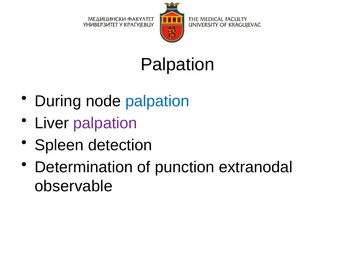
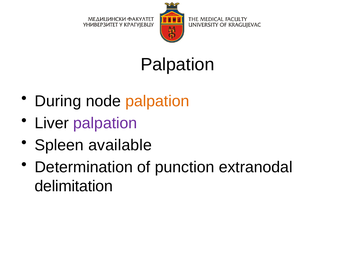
palpation colour: blue -> orange (157, 101)
detection: detection -> available (120, 145)
observable: observable -> delimitation (74, 186)
